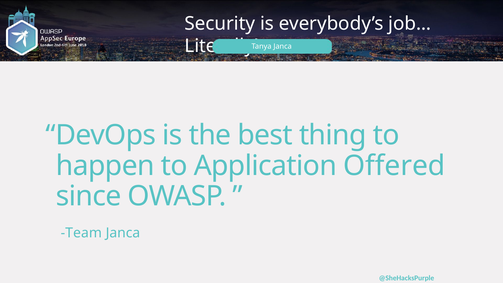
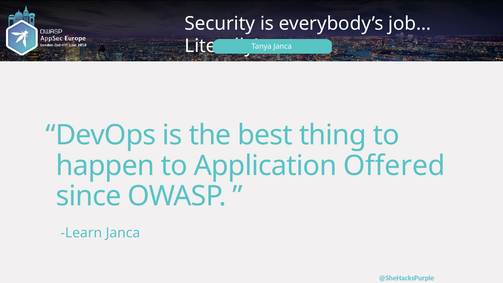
Team: Team -> Learn (81, 233)
